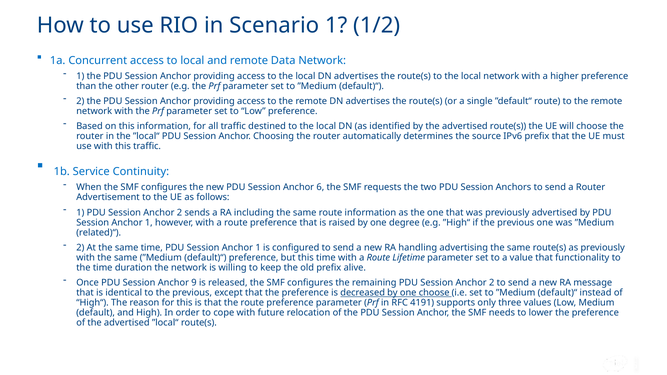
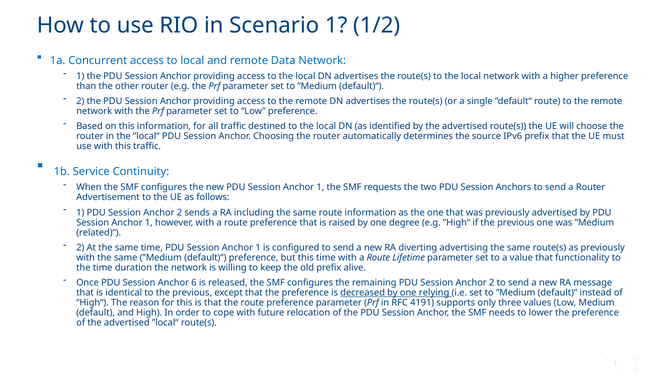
6: 6 -> 1 (320, 188)
handling: handling -> diverting (418, 248)
9: 9 -> 6 (194, 283)
one choose: choose -> relying (434, 293)
